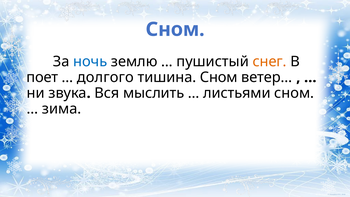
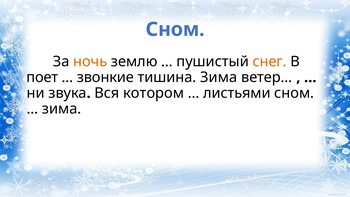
ночь colour: blue -> orange (90, 62)
долгого: долгого -> звонкие (105, 77)
тишина Сном: Сном -> Зима (219, 77)
мыслить: мыслить -> котором (154, 93)
